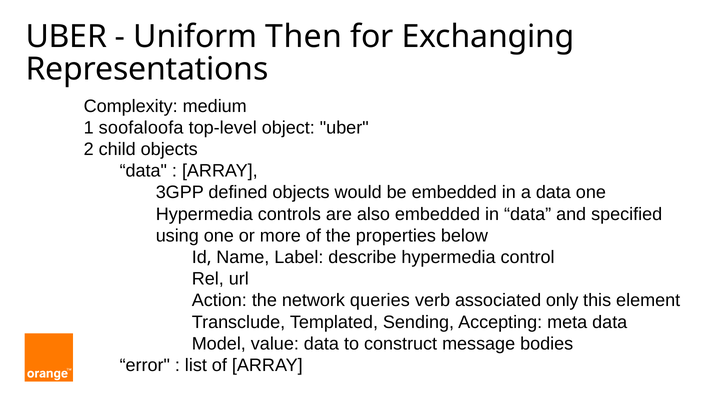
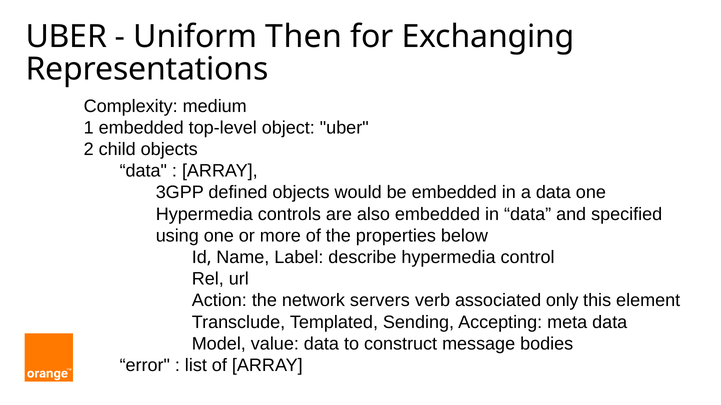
1 soofaloofa: soofaloofa -> embedded (141, 128)
queries: queries -> servers (380, 301)
